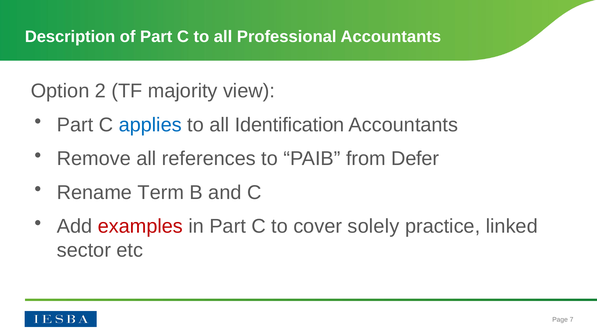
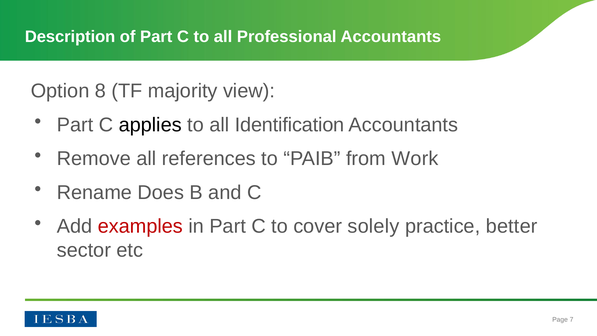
2: 2 -> 8 (100, 91)
applies colour: blue -> black (150, 125)
Defer: Defer -> Work (415, 159)
Term: Term -> Does (161, 192)
linked: linked -> better (512, 226)
